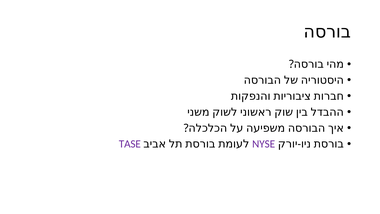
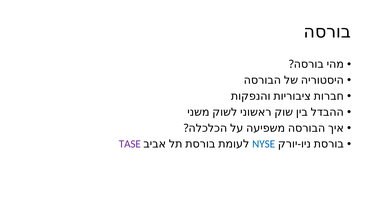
NYSE colour: purple -> blue (264, 144)
